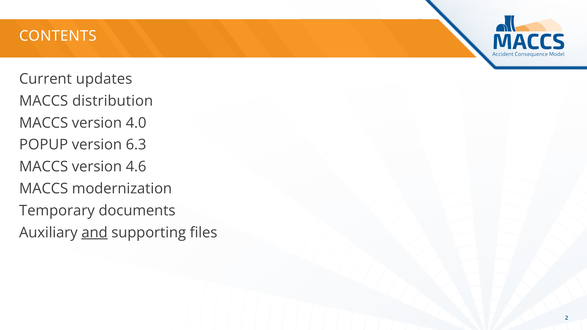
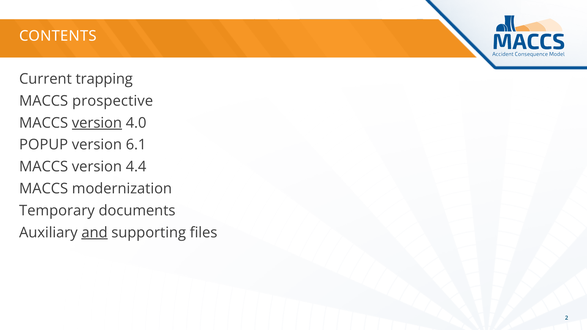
updates: updates -> trapping (104, 79)
distribution: distribution -> prospective (113, 101)
version underline: none -> present (97, 123)
6.3: 6.3 -> 6.1 (136, 145)
4.6: 4.6 -> 4.4 (136, 167)
